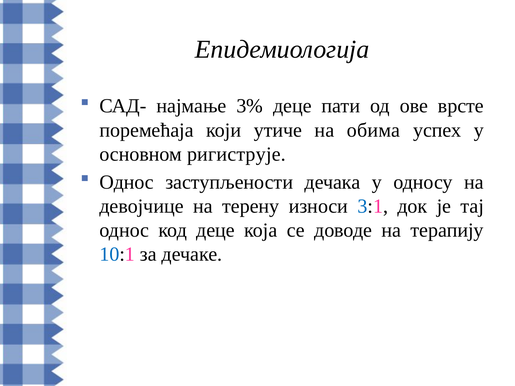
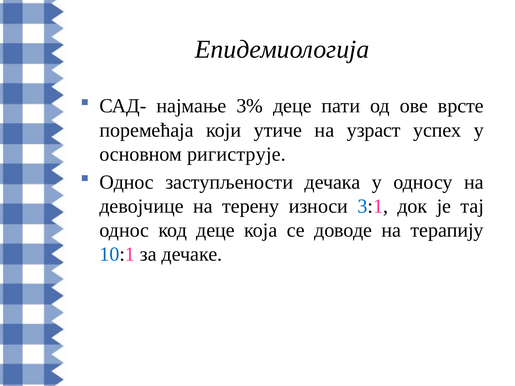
обима: обима -> узраст (374, 130)
